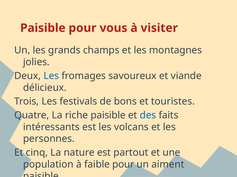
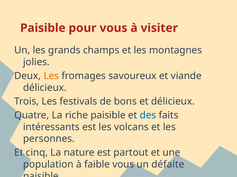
Les colour: blue -> orange (51, 76)
et touristes: touristes -> délicieux (173, 102)
faible pour: pour -> vous (123, 165)
aiment: aiment -> défaite (168, 165)
